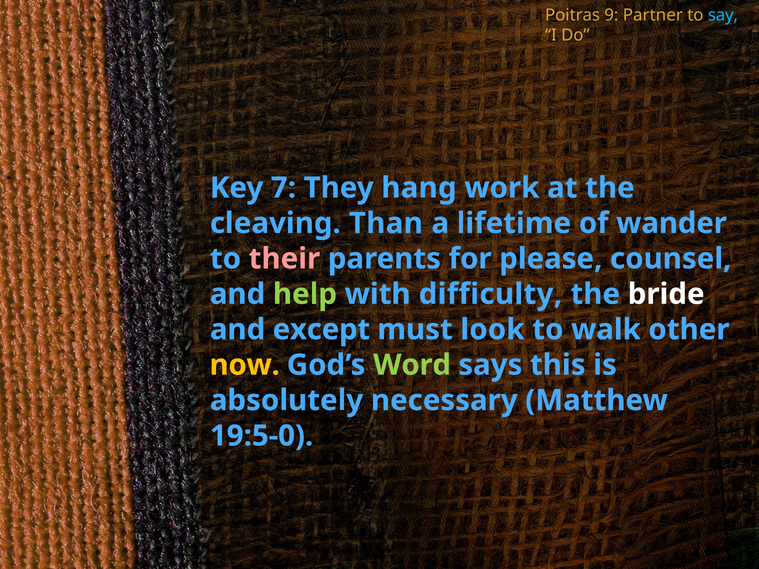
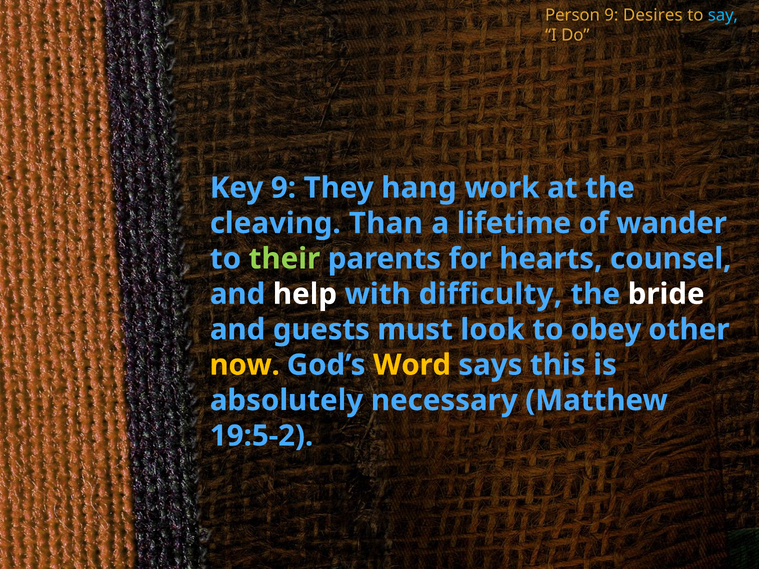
Poitras: Poitras -> Person (573, 15)
Partner: Partner -> Desires (653, 15)
Key 7: 7 -> 9 (283, 188)
their colour: pink -> light green (284, 259)
please: please -> hearts (551, 259)
help colour: light green -> white (305, 294)
except: except -> guests (321, 330)
walk: walk -> obey (606, 330)
Word colour: light green -> yellow (412, 365)
19:5-0: 19:5-0 -> 19:5-2 (262, 436)
